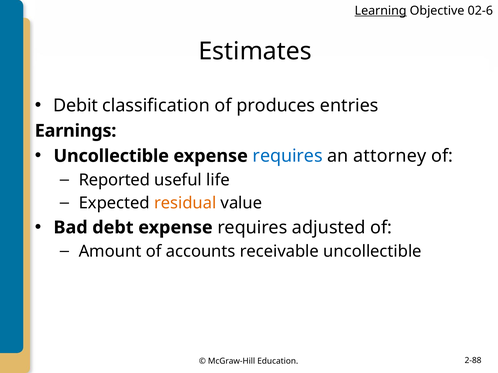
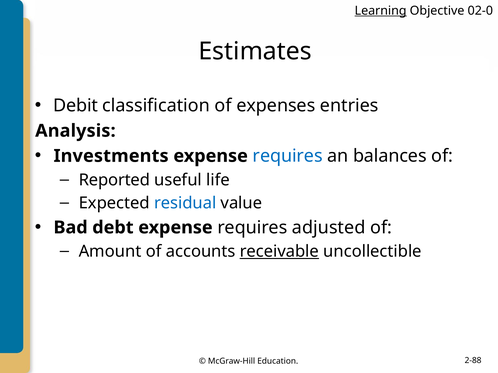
02-6: 02-6 -> 02-0 (480, 11)
produces: produces -> expenses (276, 106)
Earnings: Earnings -> Analysis (75, 131)
Uncollectible: Uncollectible -> Investments (111, 156)
attorney: attorney -> balances (390, 156)
residual colour: orange -> blue (185, 203)
receivable underline: none -> present (279, 252)
